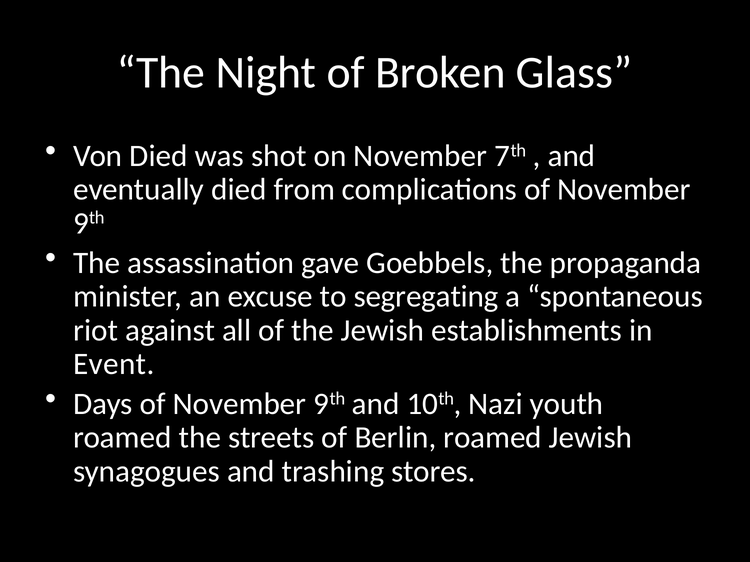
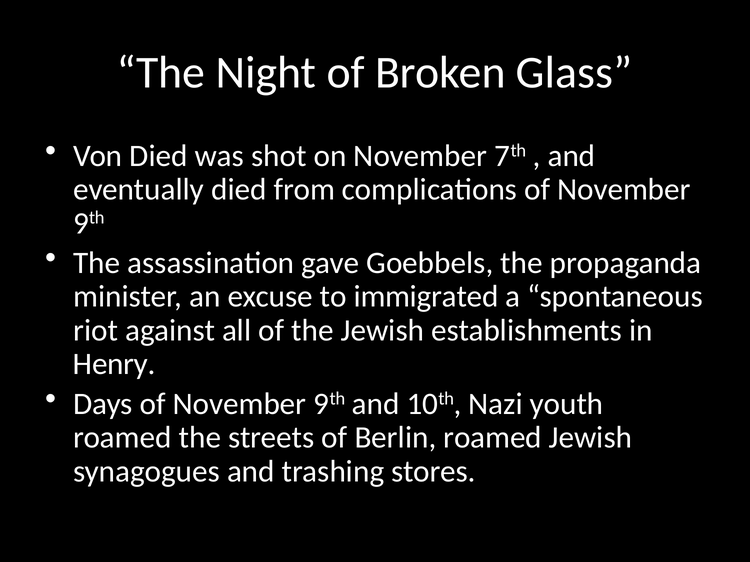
segregating: segregating -> immigrated (426, 297)
Event: Event -> Henry (114, 364)
